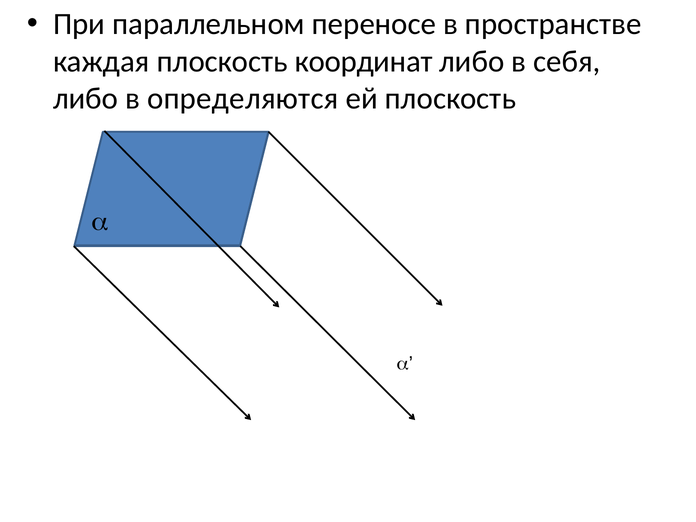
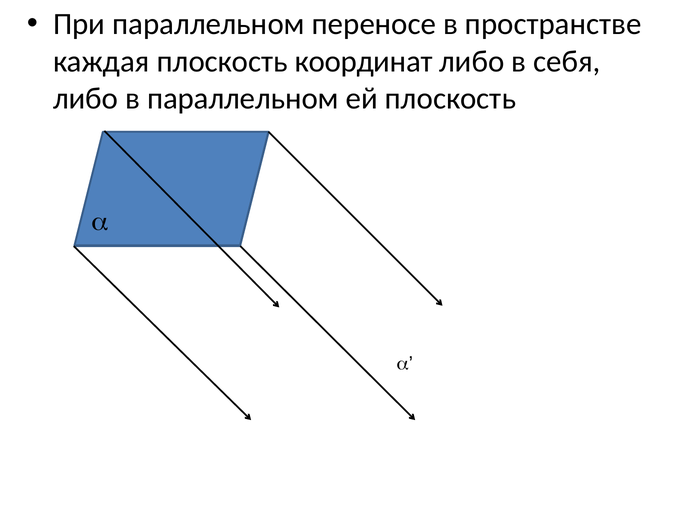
в определяются: определяются -> параллельном (243, 98)
